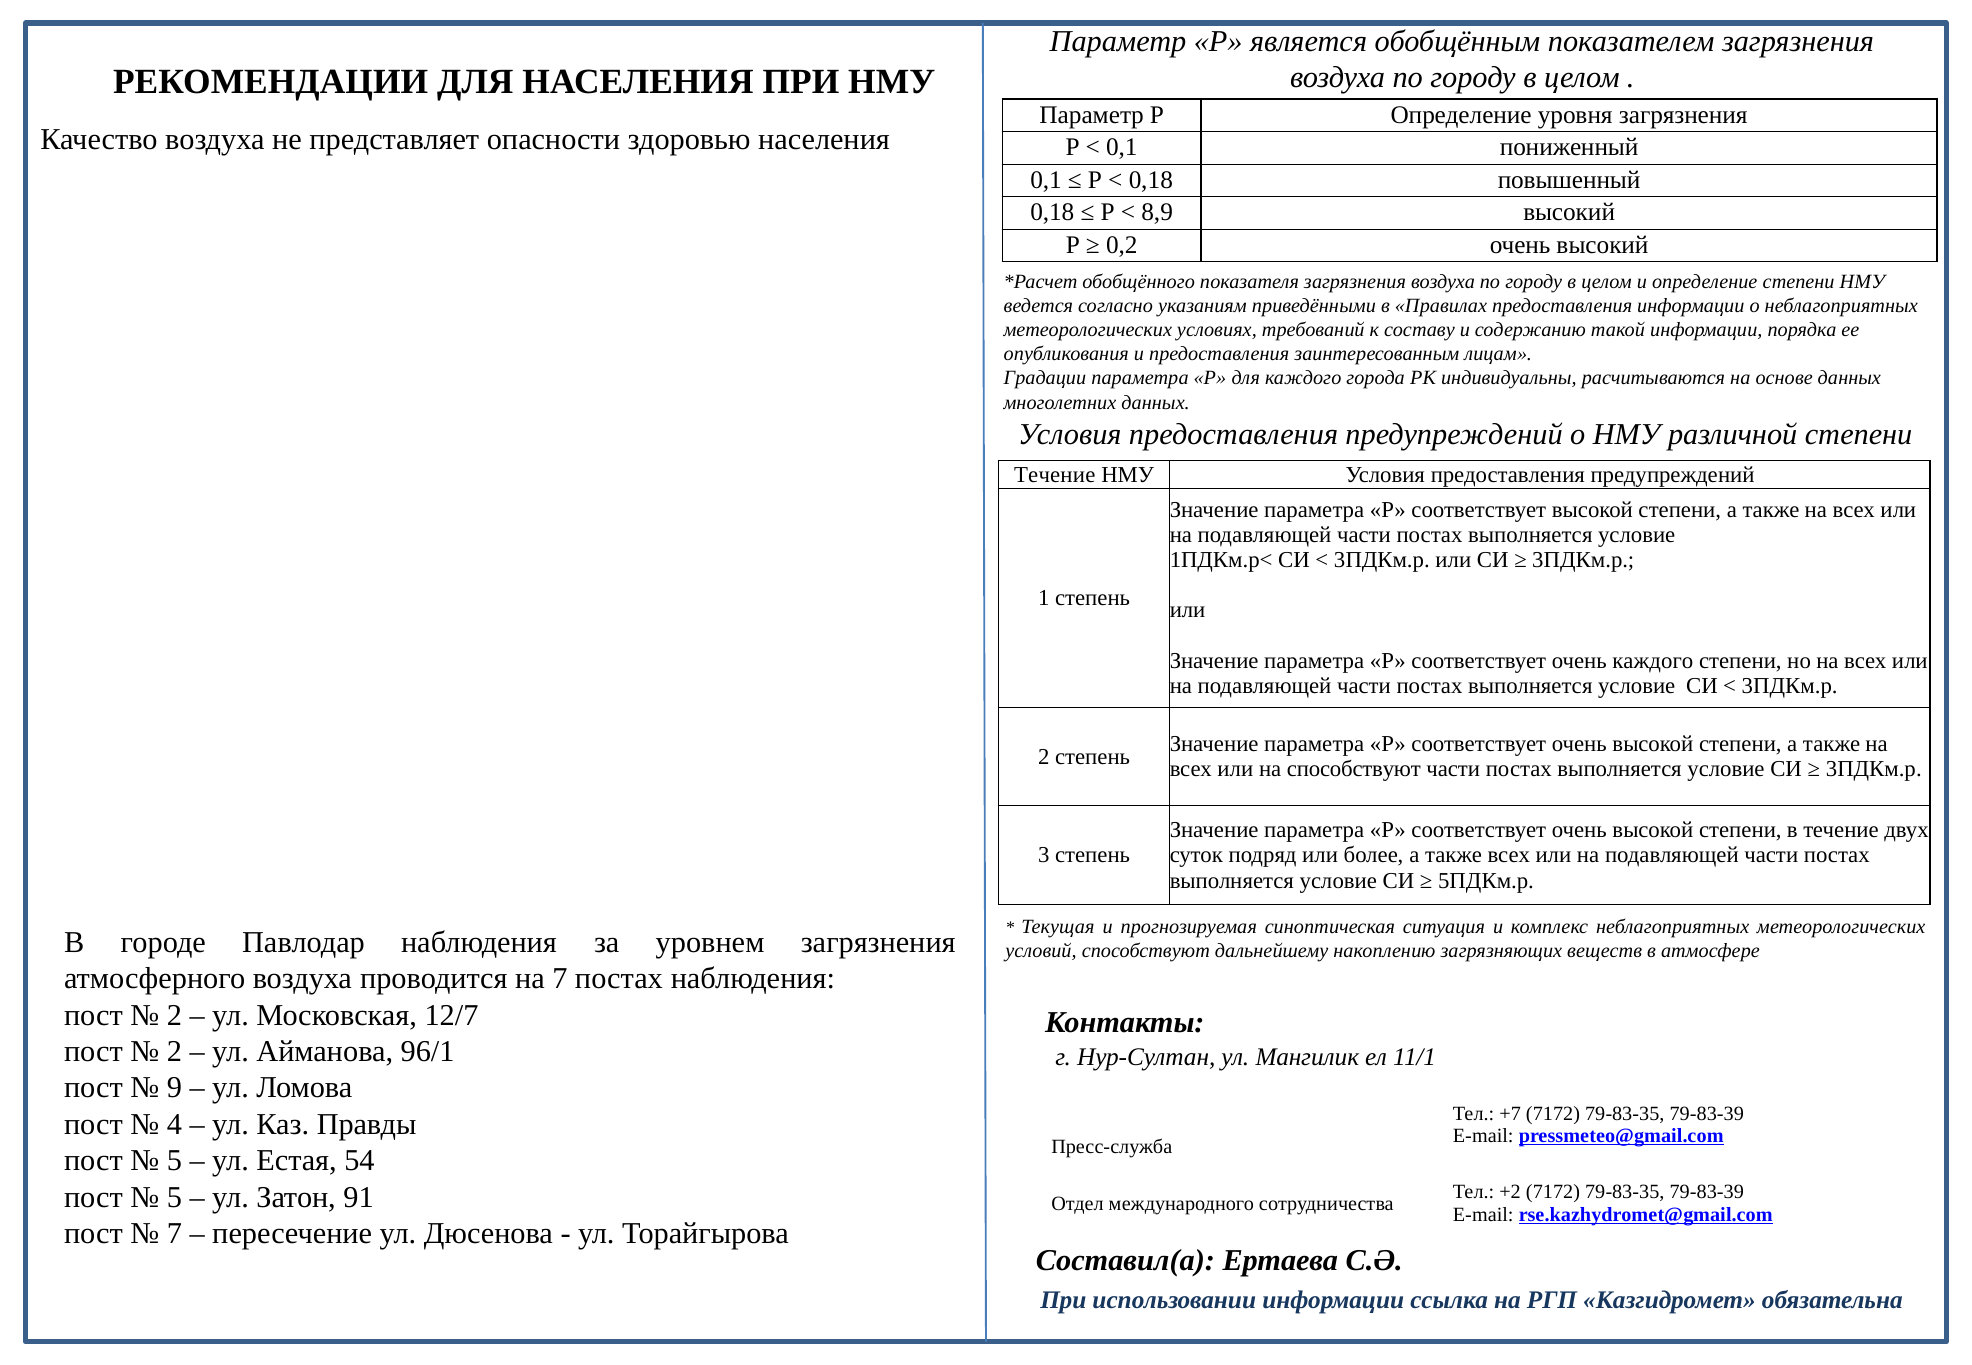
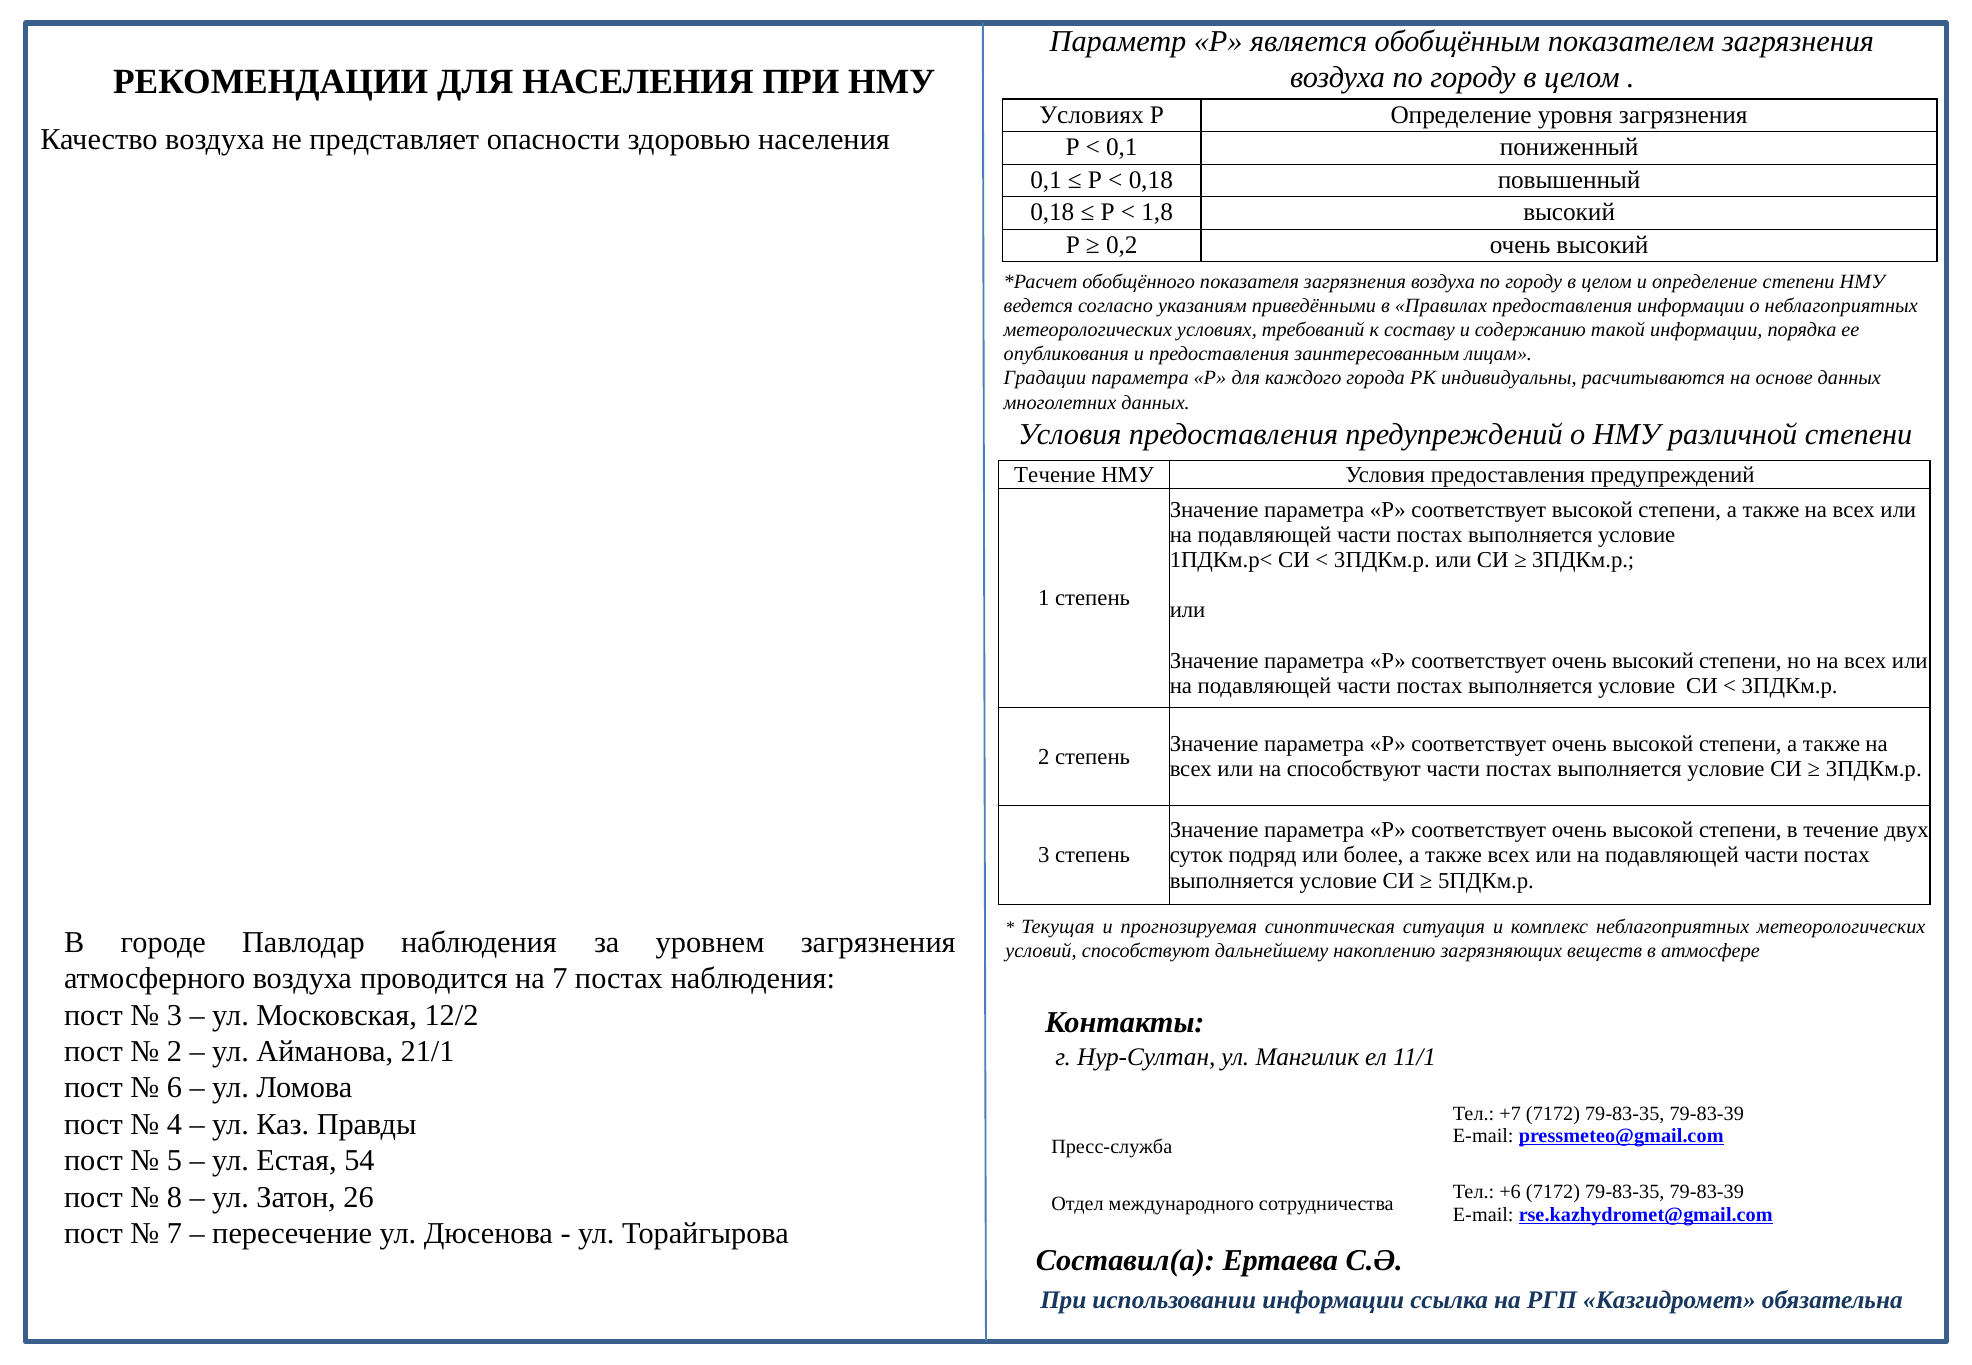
Параметр: Параметр -> Условиях (1092, 115)
8,9: 8,9 -> 1,8 (1157, 213)
соответствует очень каждого: каждого -> высокий (1653, 661)
2: 2 -> 3 (174, 1015)
12/7: 12/7 -> 12/2 (452, 1015)
96/1: 96/1 -> 21/1 (428, 1052)
9: 9 -> 6 (174, 1088)
+2: +2 -> +6 (1510, 1192)
5: 5 -> 8 (174, 1197)
91: 91 -> 26 (359, 1197)
